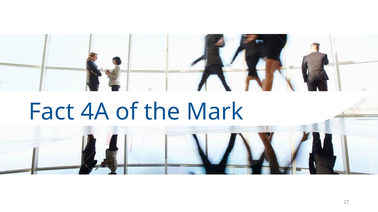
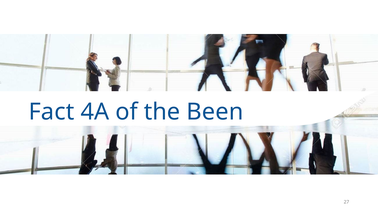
Mark: Mark -> Been (215, 112)
